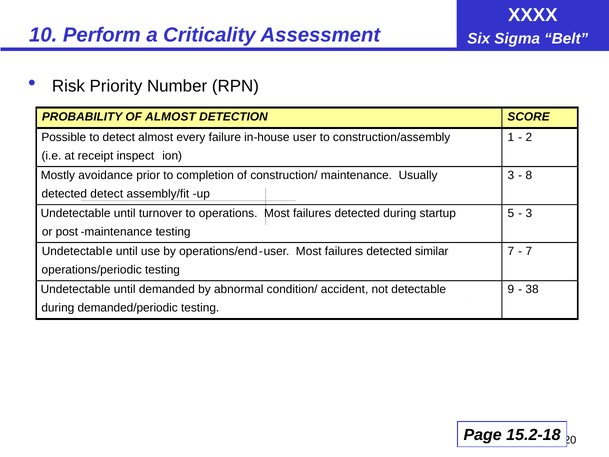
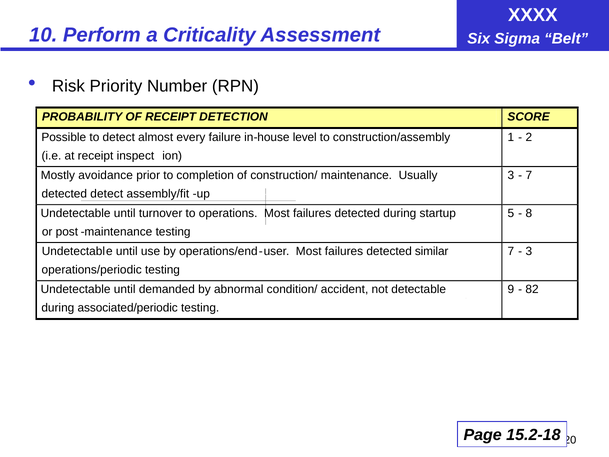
OF ALMOST: ALMOST -> RECEIPT (171, 117)
user: user -> level (305, 137)
8: 8 -> 7 (529, 175)
3: 3 -> 8 (529, 213)
7: 7 -> 3 (529, 251)
38: 38 -> 82 (532, 289)
demanded/periodic: demanded/periodic -> associated/periodic (128, 308)
